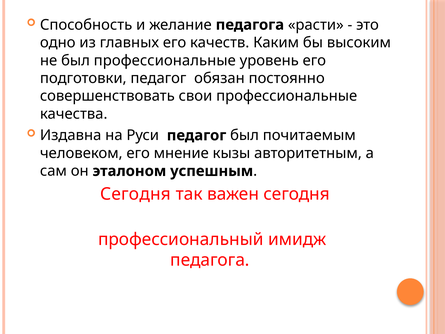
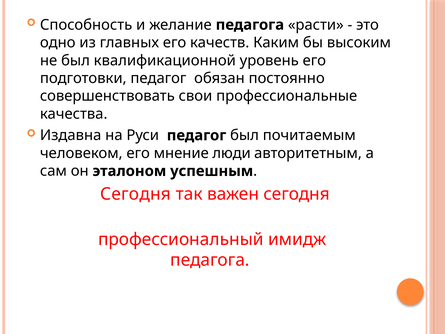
был профессиональные: профессиональные -> квалификационной (165, 60)
кызы: кызы -> люди (232, 153)
